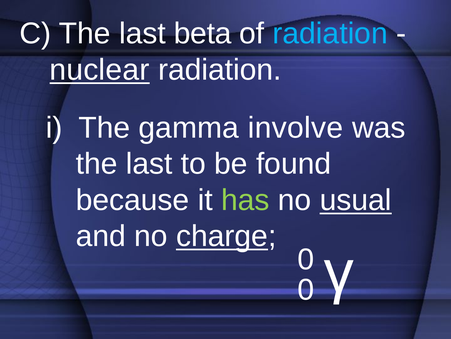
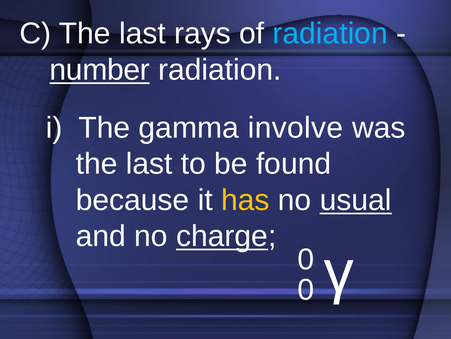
beta: beta -> rays (202, 34)
nuclear: nuclear -> number (100, 70)
has colour: light green -> yellow (245, 200)
